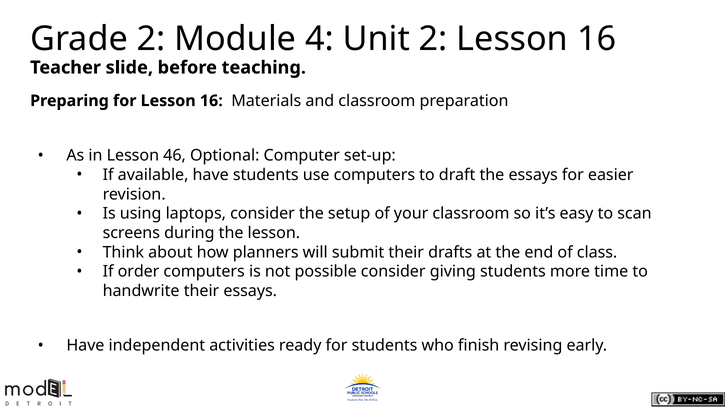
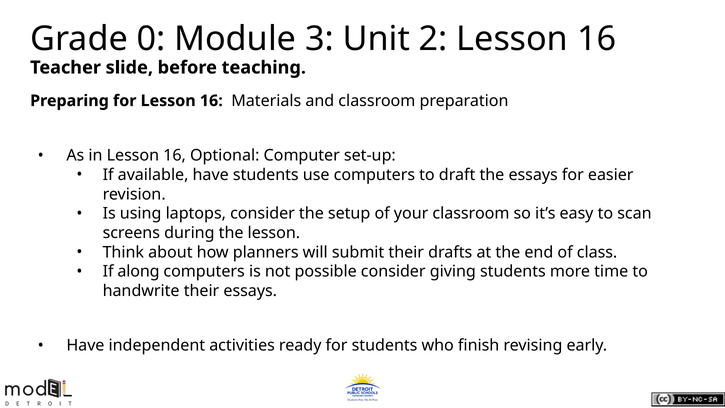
Grade 2: 2 -> 0 (151, 39)
4: 4 -> 3 (319, 39)
in Lesson 46: 46 -> 16 (175, 156)
order: order -> along (139, 271)
